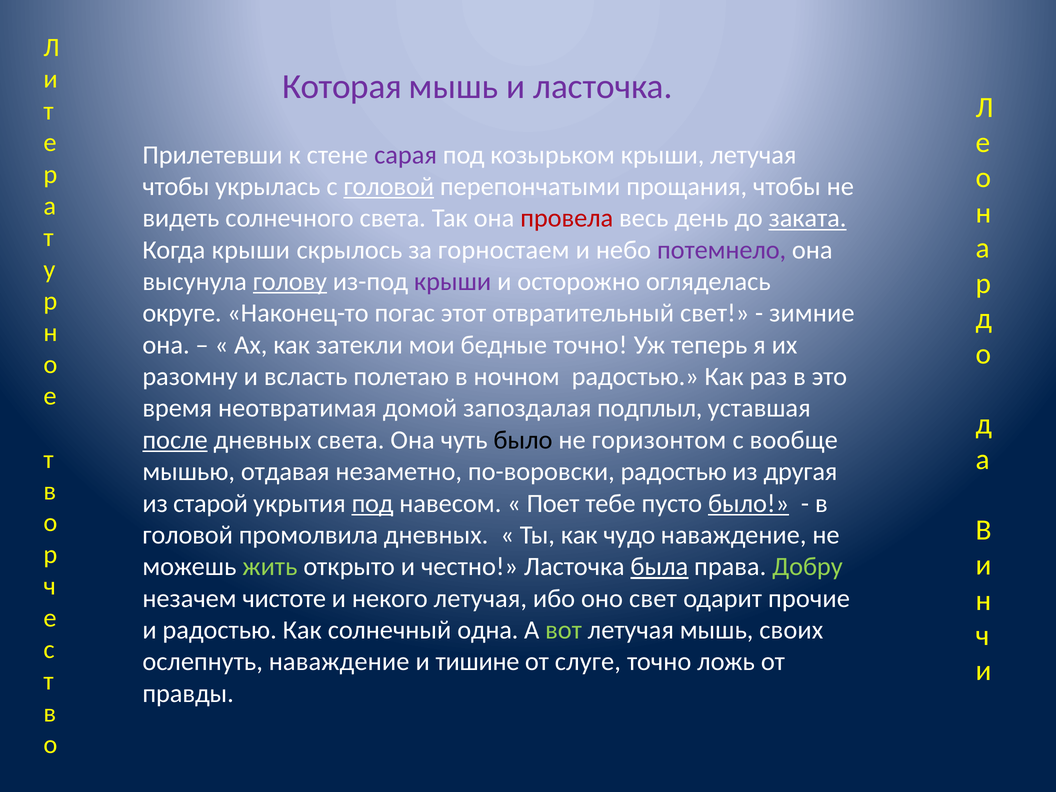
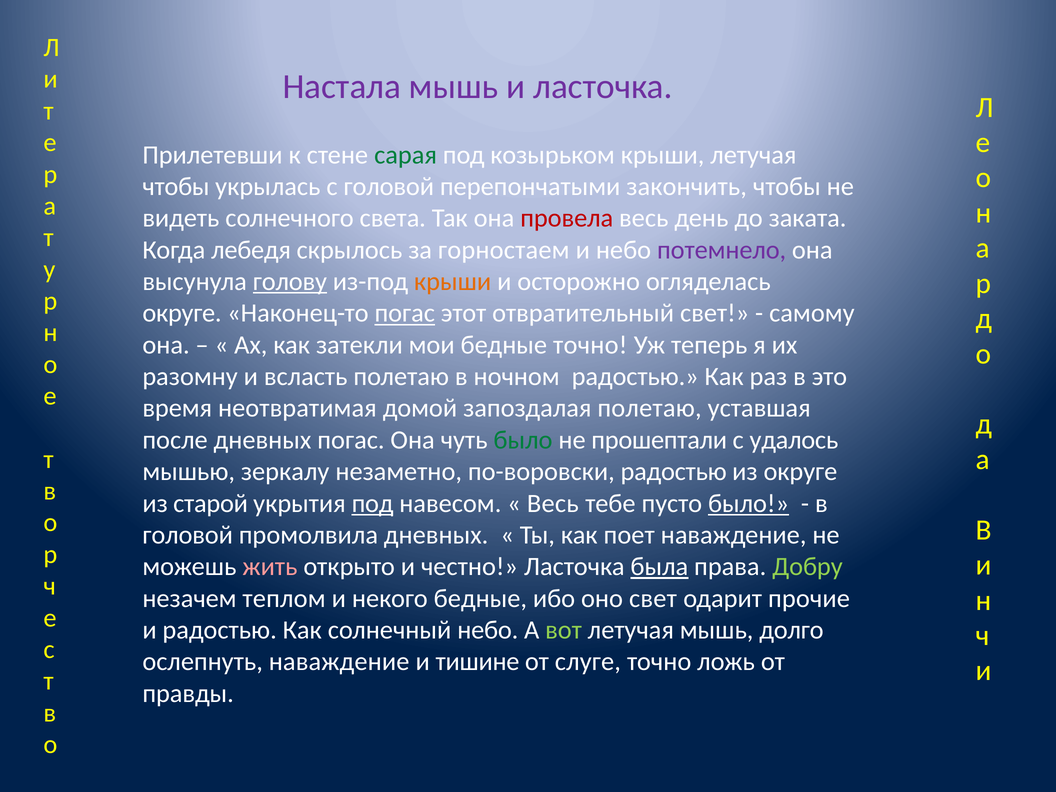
Которая: Которая -> Настала (342, 86)
сарая colour: purple -> green (406, 155)
головой underline: present -> none (389, 187)
прощания: прощания -> закончить (687, 187)
заката underline: present -> none (808, 218)
Когда крыши: крыши -> лебедя (251, 250)
крыши colour: purple -> orange (453, 282)
погас underline: none -> present (405, 313)
зимние: зимние -> самому (812, 313)
запоздалая подплыл: подплыл -> полетаю (650, 408)
после underline: present -> none (175, 440)
дневных света: света -> погас (351, 440)
было colour: black -> green (523, 440)
горизонтом: горизонтом -> прошептали (659, 440)
вообще: вообще -> удалось (794, 440)
отдавая: отдавая -> зеркалу (285, 472)
из другая: другая -> округе (800, 472)
Поет: Поет -> Весь (553, 503)
чудо: чудо -> поет (629, 535)
жить colour: light green -> pink (270, 567)
чистоте: чистоте -> теплом (284, 598)
некого летучая: летучая -> бедные (480, 598)
солнечный одна: одна -> небо (488, 630)
своих: своих -> долго (791, 630)
